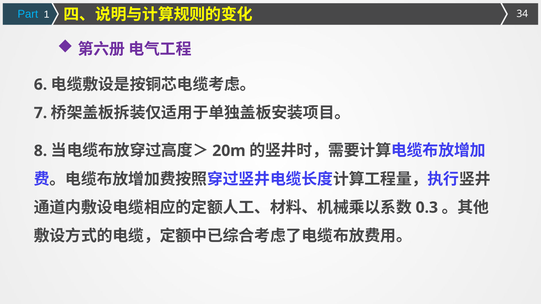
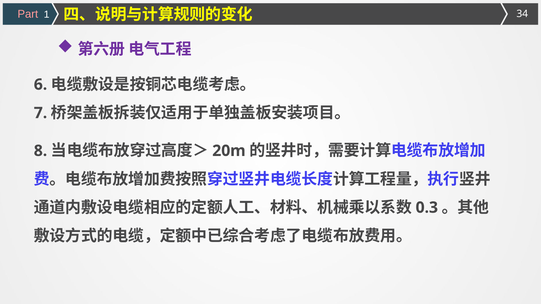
Part colour: light blue -> pink (28, 14)
